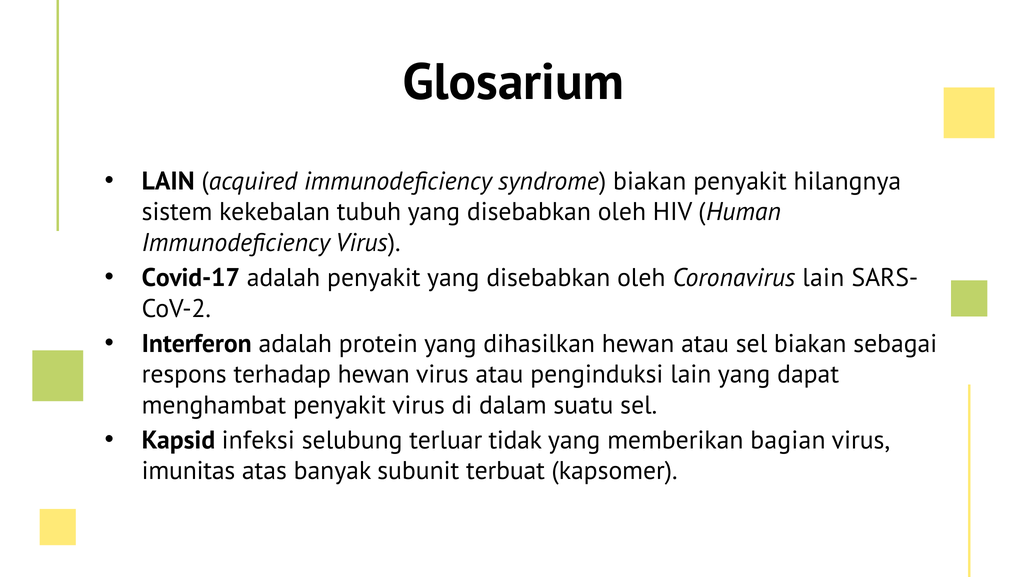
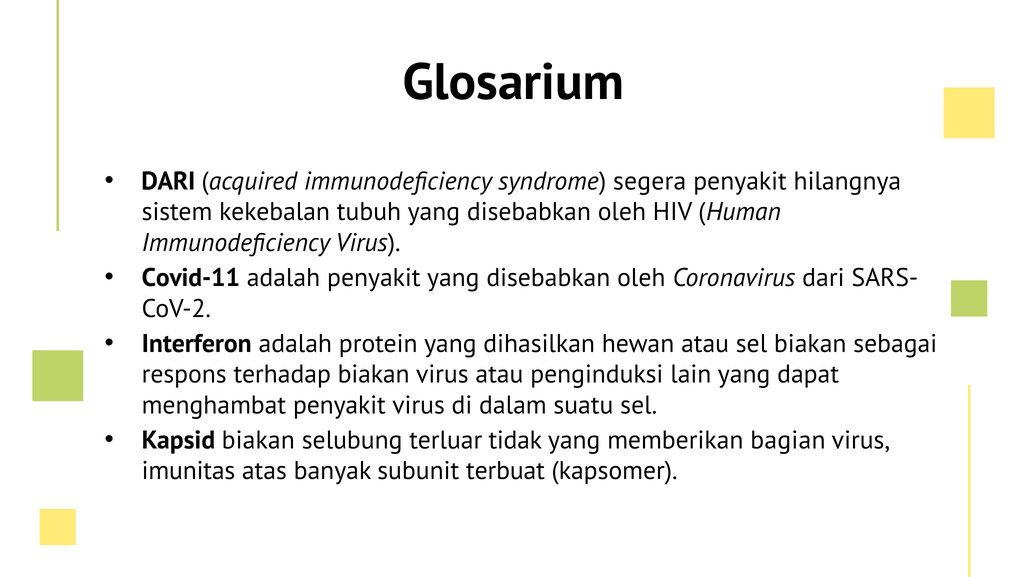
LAIN: LAIN -> DARI (168, 181)
syndrome biakan: biakan -> segera (650, 181)
Covid-17: Covid-17 -> Covid-11 (191, 278)
Coronavirus lain: lain -> dari (823, 278)
terhadap hewan: hewan -> biakan (374, 375)
Kapsid infeksi: infeksi -> biakan (258, 441)
